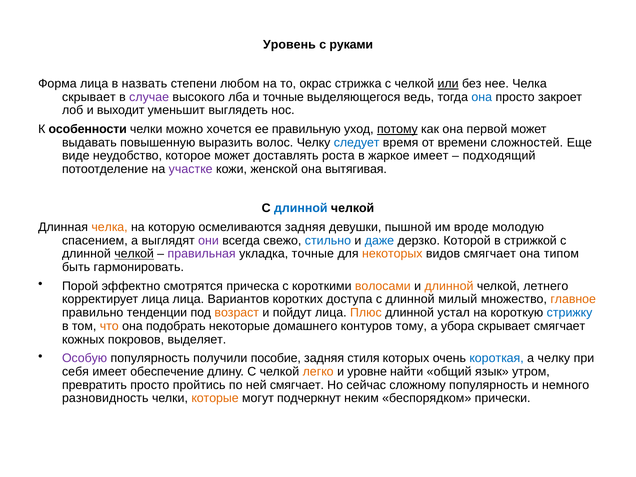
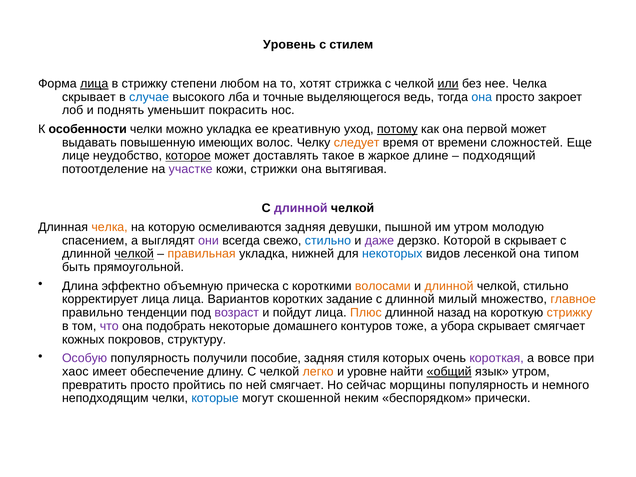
руками: руками -> стилем (351, 45)
лица underline: none -> present (94, 84)
в назвать: назвать -> стрижку (145, 84)
окрас: окрас -> хотят (315, 84)
случае colour: purple -> blue (149, 97)
выходит: выходит -> поднять (121, 110)
выглядеть: выглядеть -> покрасить (238, 110)
можно хочется: хочется -> укладка (229, 129)
правильную: правильную -> креативную (306, 129)
выразить: выразить -> имеющих (226, 143)
следует colour: blue -> orange (357, 143)
виде: виде -> лице (76, 156)
которое underline: none -> present (188, 156)
роста: роста -> такое (338, 156)
жаркое имеет: имеет -> длине (431, 156)
женской: женской -> стрижки (274, 169)
длинной colour: blue -> purple (301, 208)
им вроде: вроде -> утром (471, 227)
даже colour: blue -> purple (379, 240)
в стрижкой: стрижкой -> скрывает (530, 240)
правильная colour: purple -> orange (202, 254)
укладка точные: точные -> нижней (313, 254)
некоторых colour: orange -> blue (392, 254)
видов смягчает: смягчает -> лесенкой (490, 254)
гармонировать: гармонировать -> прямоугольной (139, 267)
Порой: Порой -> Длина (80, 286)
смотрятся: смотрятся -> объемную (193, 286)
челкой летнего: летнего -> стильно (546, 286)
доступа: доступа -> задание (349, 299)
возраст colour: orange -> purple (237, 313)
устал: устал -> назад (454, 313)
стрижку colour: blue -> orange (570, 313)
что colour: orange -> purple (109, 326)
тому: тому -> тоже (411, 326)
выделяет: выделяет -> структуру (197, 339)
короткая colour: blue -> purple (497, 358)
а челку: челку -> вовсе (554, 358)
себя: себя -> хаос (75, 372)
общий underline: none -> present (449, 372)
сложному: сложному -> морщины (417, 385)
разновидность: разновидность -> неподходящим (105, 398)
которые colour: orange -> blue (215, 398)
подчеркнут: подчеркнут -> скошенной (309, 398)
